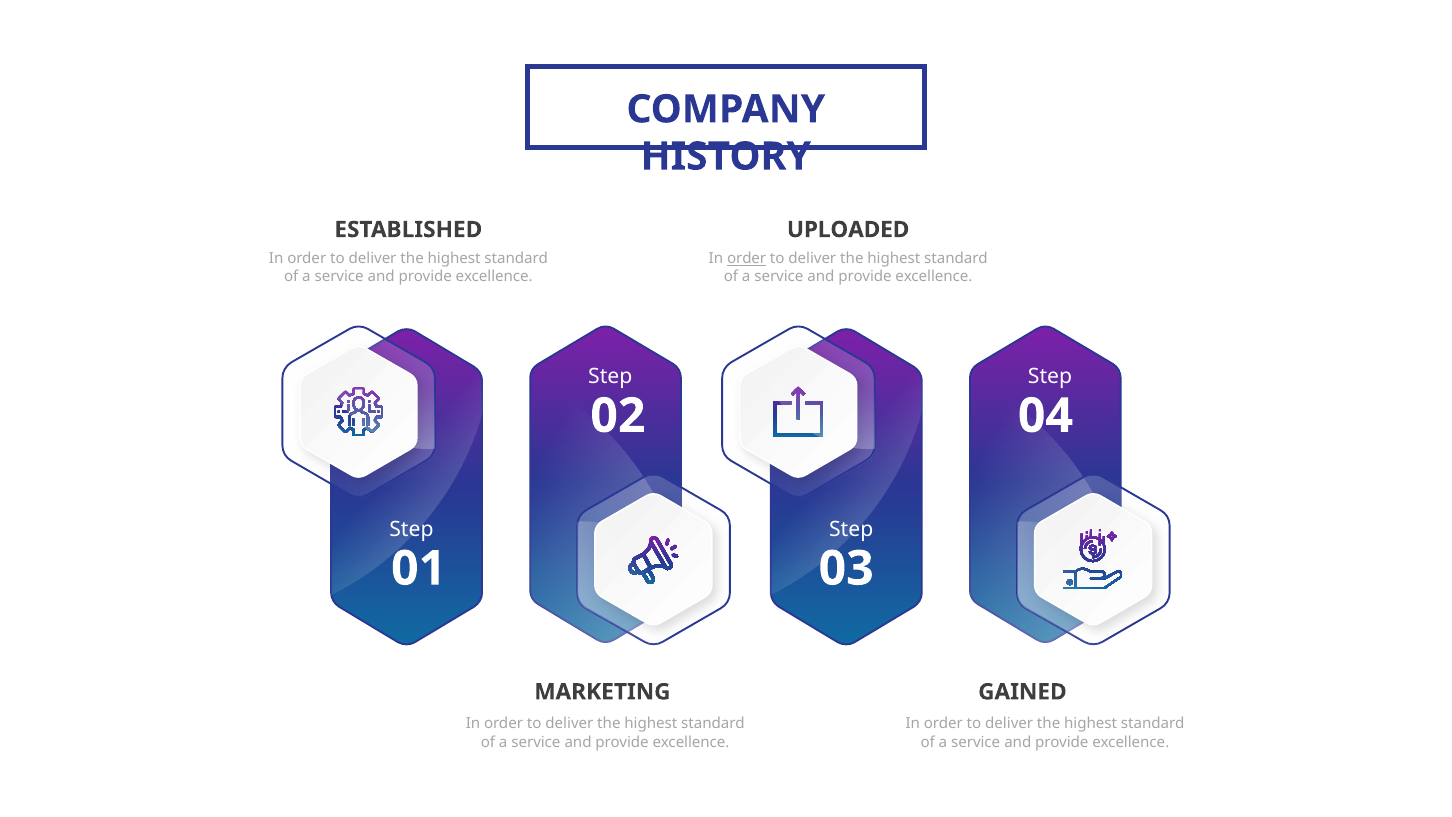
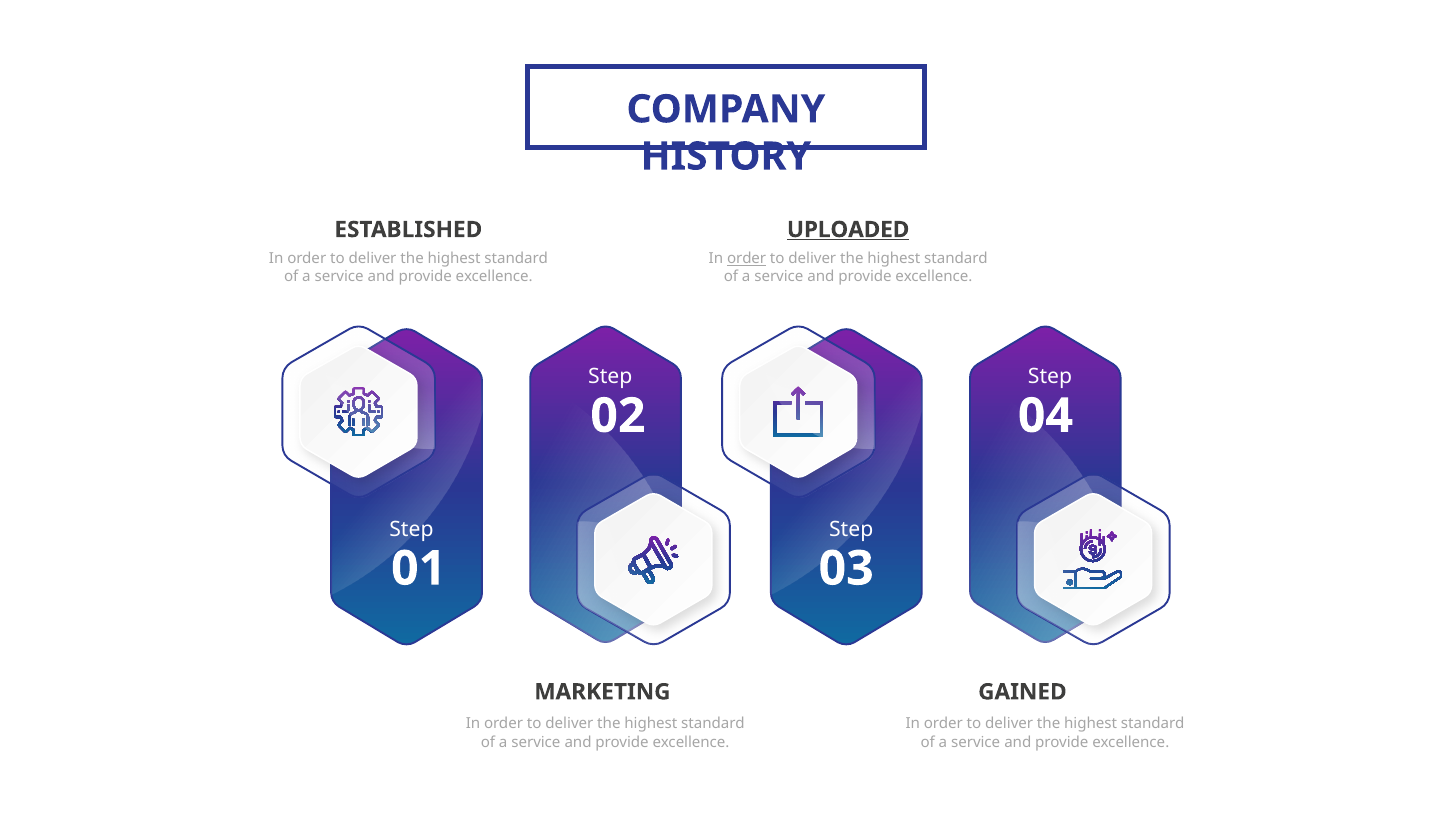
UPLOADED underline: none -> present (848, 230)
